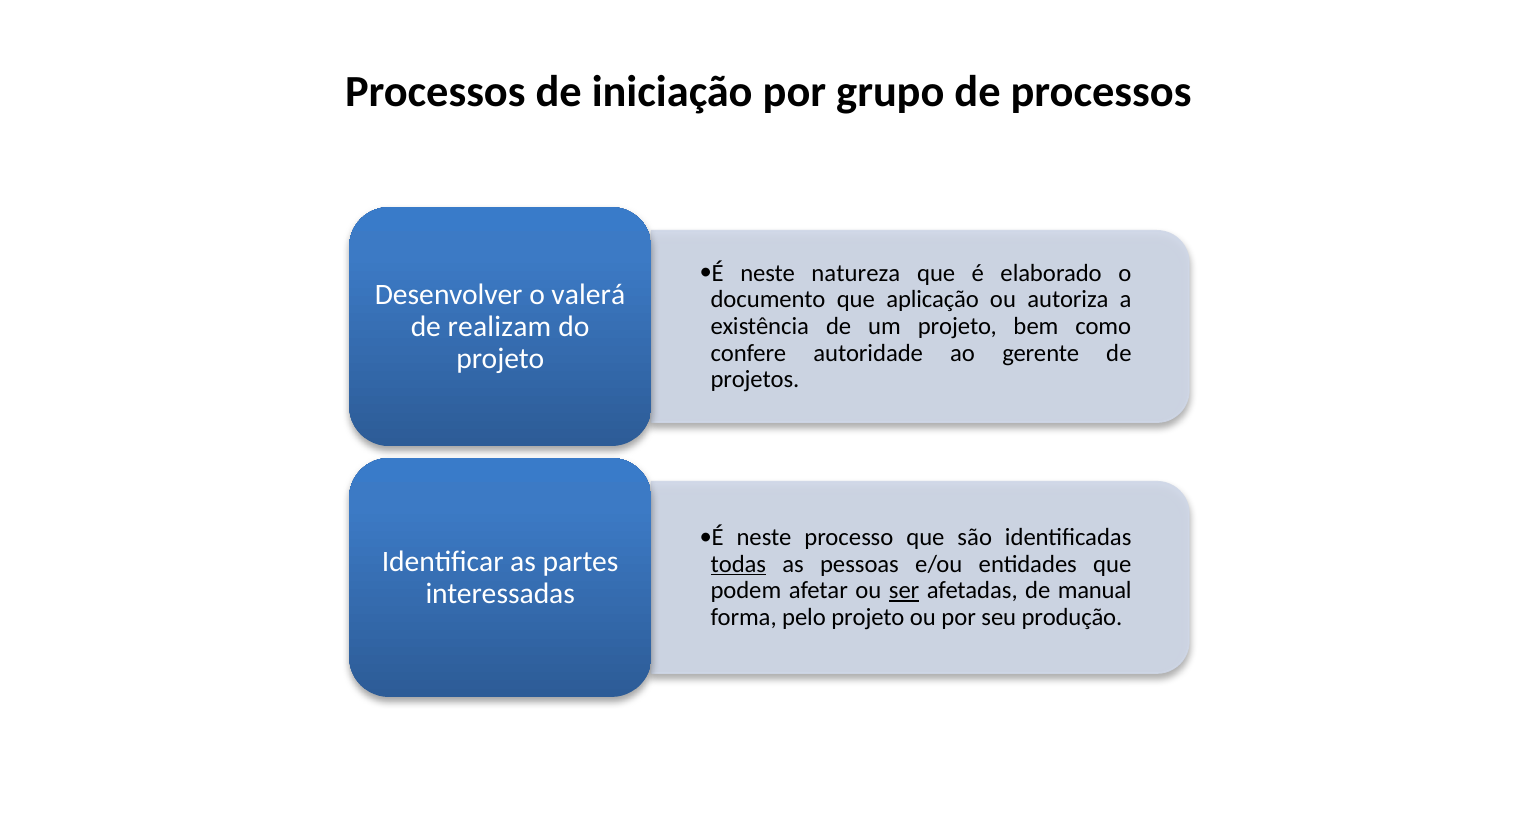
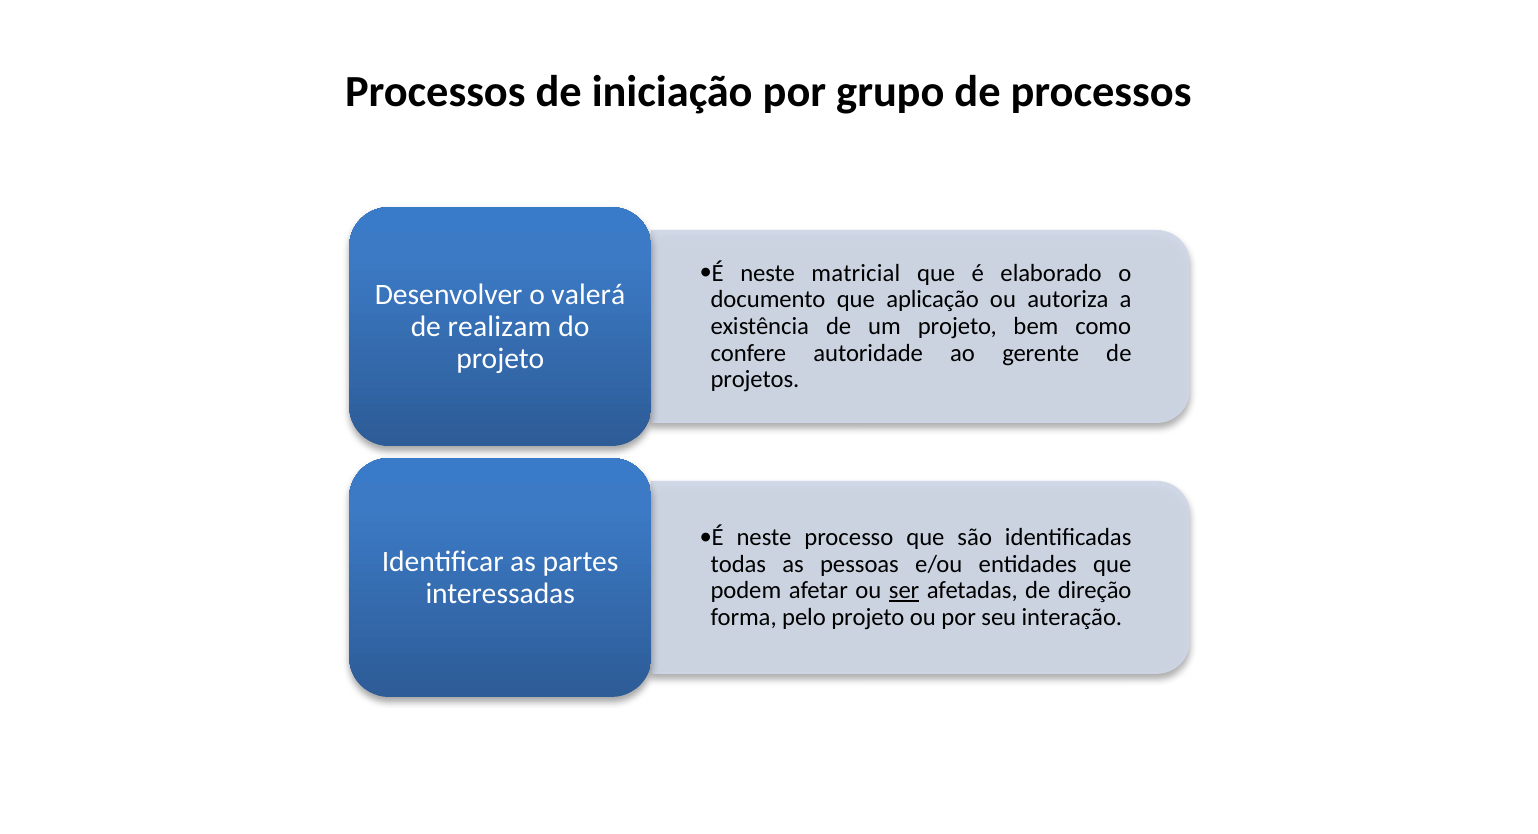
natureza: natureza -> matricial (856, 273)
todas underline: present -> none (738, 564)
manual: manual -> direção (1095, 591)
produção: produção -> interação (1072, 617)
